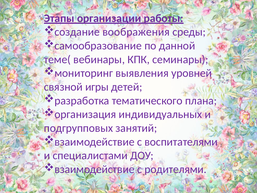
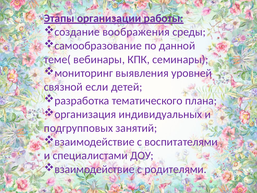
игры: игры -> если (97, 87)
